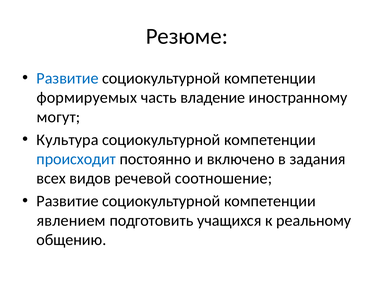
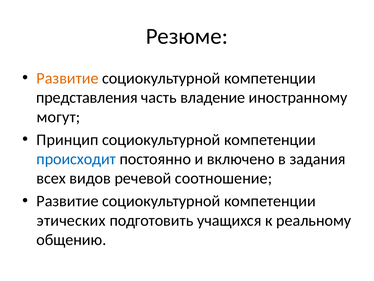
Развитие colour: blue -> orange (68, 78)
формируемых: формируемых -> представления (87, 97)
Культура: Культура -> Принцип (67, 139)
явлением: явлением -> этических (71, 220)
